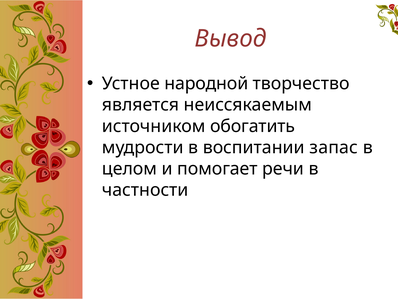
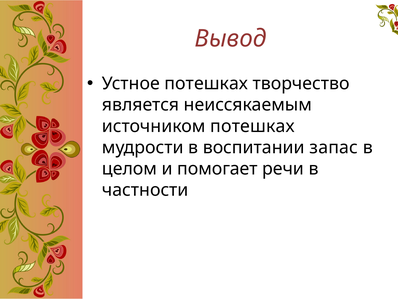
Устное народной: народной -> потешках (206, 83)
источником обогатить: обогатить -> потешках (252, 126)
